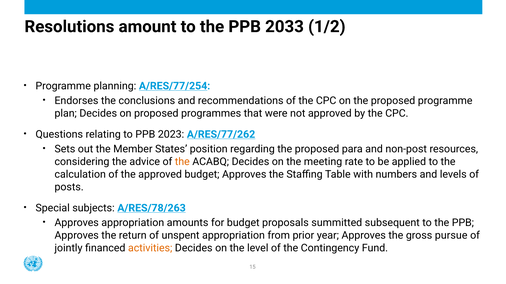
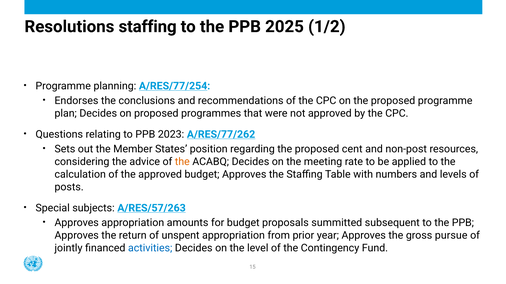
Resolutions amount: amount -> staffing (148, 27)
2033: 2033 -> 2025 (285, 27)
para: para -> cent (352, 149)
A/RES/78/263: A/RES/78/263 -> A/RES/57/263 (152, 208)
activities colour: orange -> blue (150, 248)
